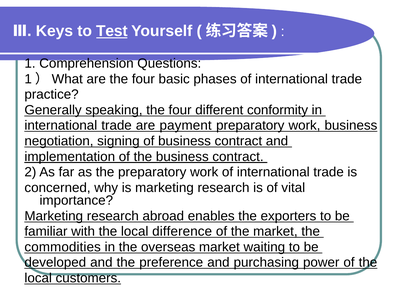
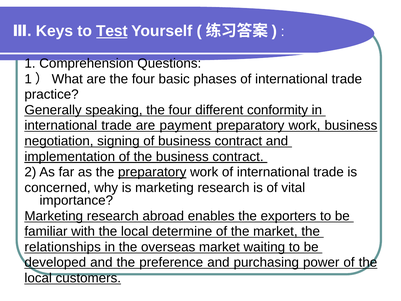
preparatory underline: none -> present (152, 172)
difference: difference -> determine (182, 231)
commodities: commodities -> relationships (63, 247)
